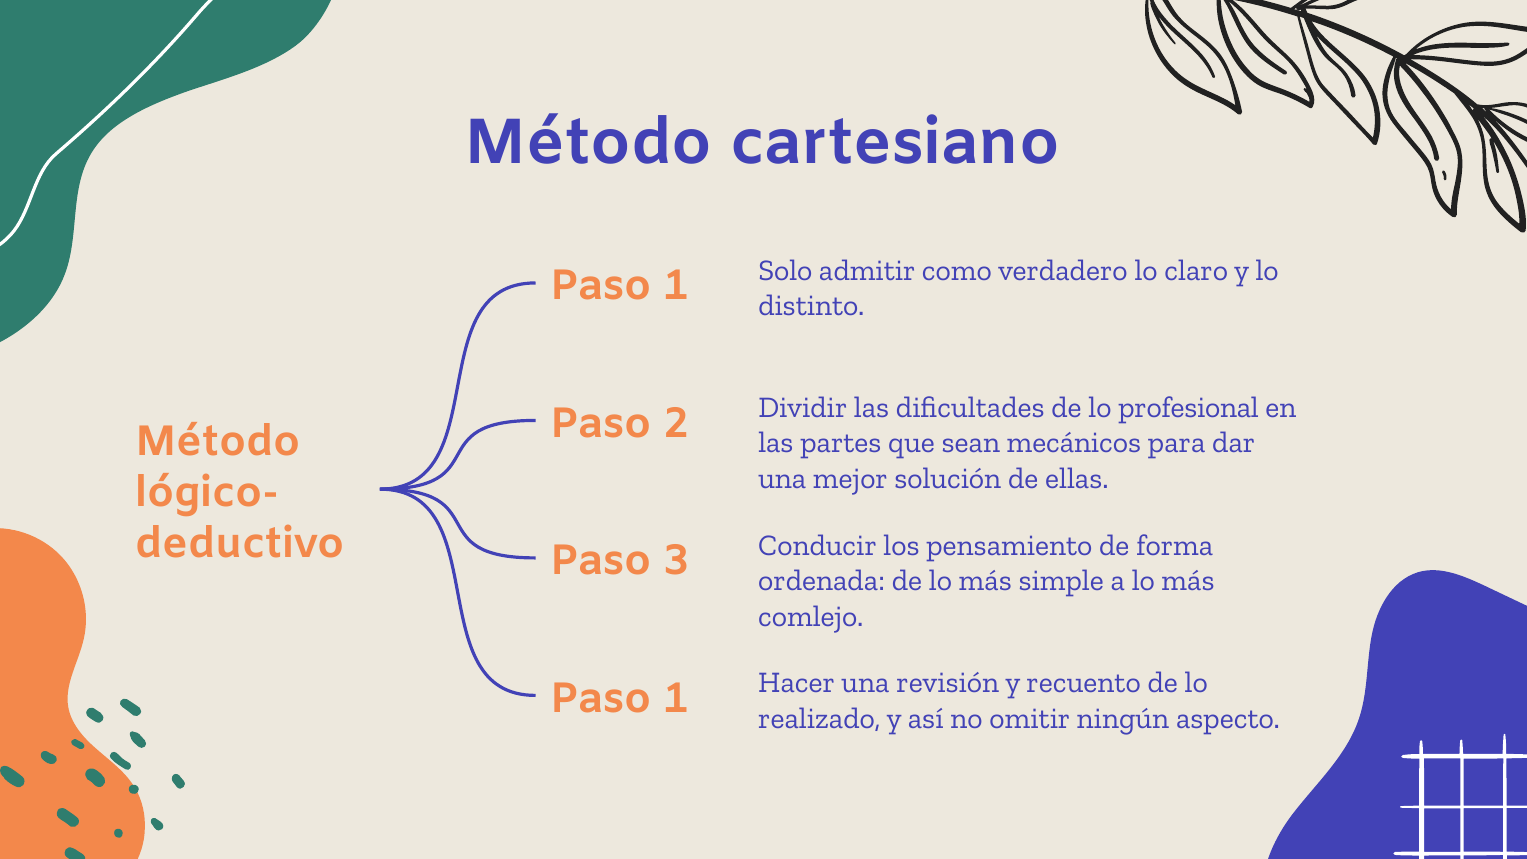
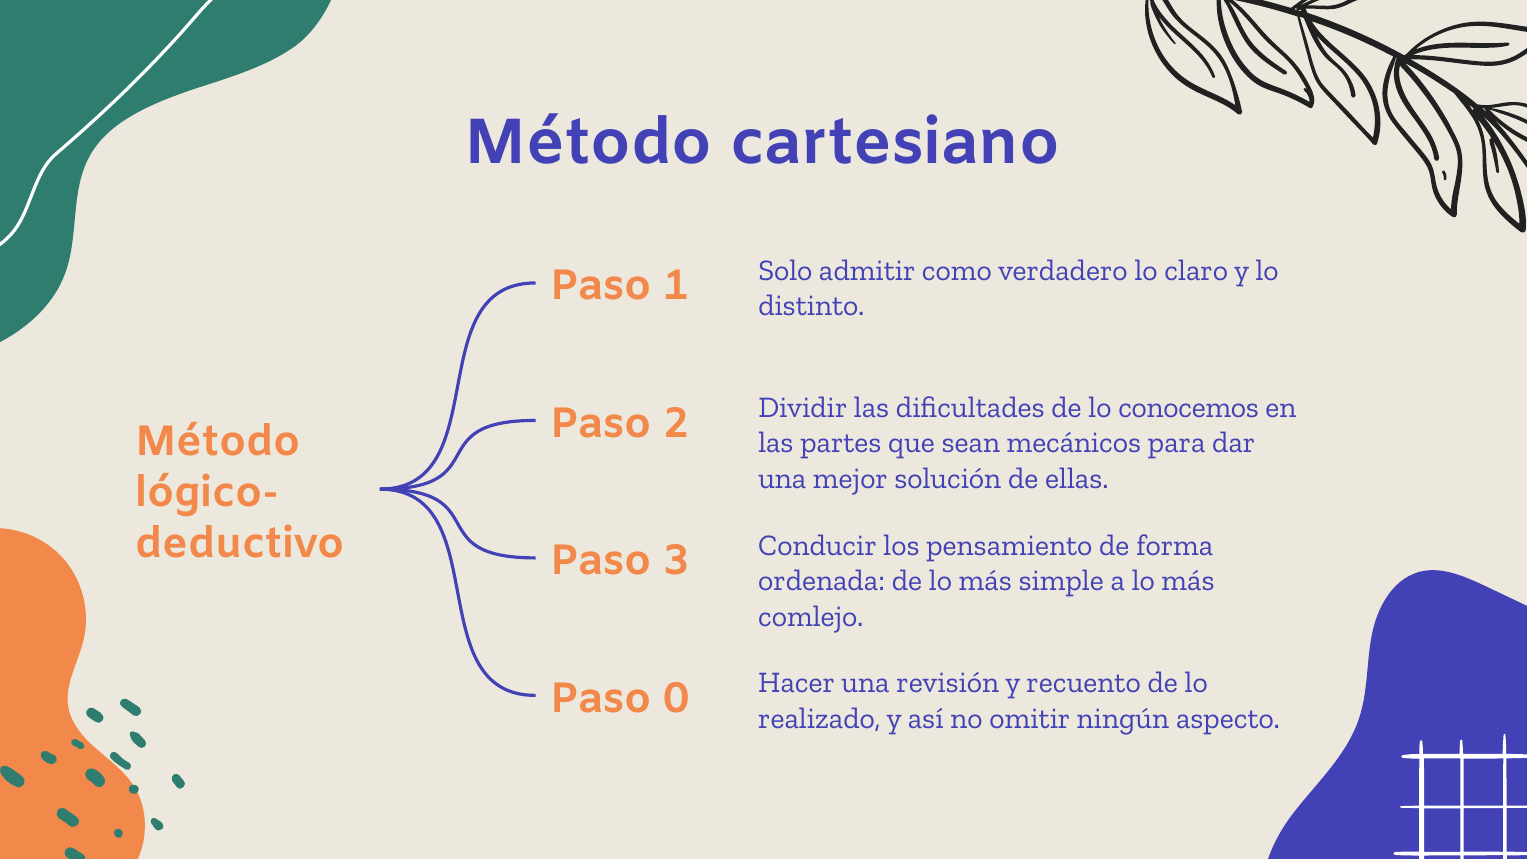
profesional: profesional -> conocemos (1189, 407)
1: 1 -> 0 (677, 698)
